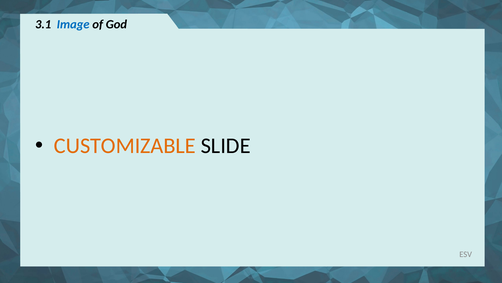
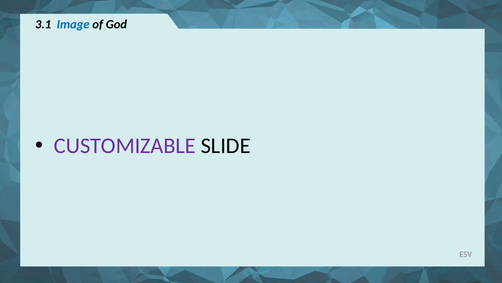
CUSTOMIZABLE colour: orange -> purple (125, 146)
